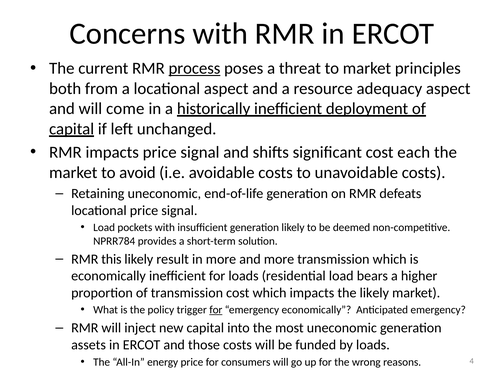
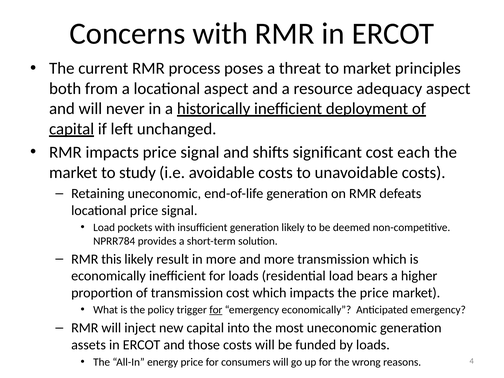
process underline: present -> none (194, 68)
come: come -> never (125, 109)
avoid: avoid -> study (137, 173)
the likely: likely -> price (374, 293)
